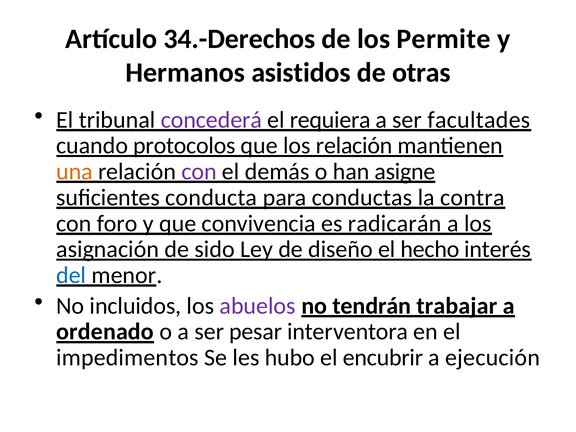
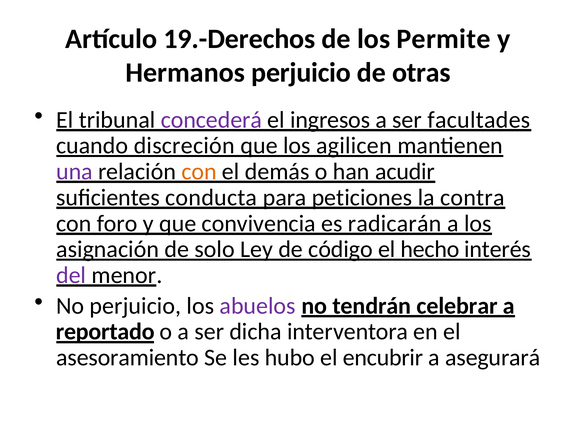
34.-Derechos: 34.-Derechos -> 19.-Derechos (239, 39)
Hermanos asistidos: asistidos -> perjuicio (301, 73)
requiera: requiera -> ingresos (330, 120)
protocolos: protocolos -> discreción (184, 146)
los relación: relación -> agilicen (354, 146)
una colour: orange -> purple (74, 172)
con colour: purple -> orange (199, 172)
asigne: asigne -> acudir (405, 172)
conductas: conductas -> peticiones (362, 198)
sido: sido -> solo (215, 249)
diseño: diseño -> código (340, 249)
del colour: blue -> purple (71, 275)
No incluidos: incluidos -> perjuicio (135, 306)
trabajar: trabajar -> celebrar (457, 306)
ordenado: ordenado -> reportado (105, 332)
pesar: pesar -> dicha (256, 332)
impedimentos: impedimentos -> asesoramiento (128, 358)
ejecución: ejecución -> asegurará (493, 358)
